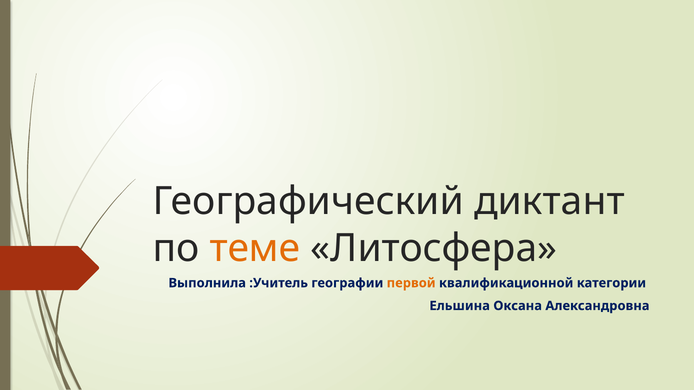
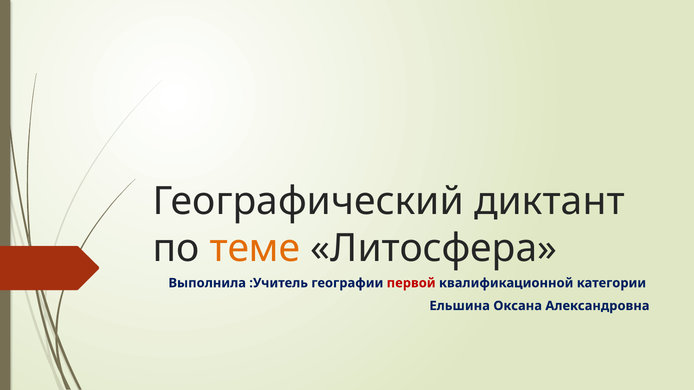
первой colour: orange -> red (411, 283)
